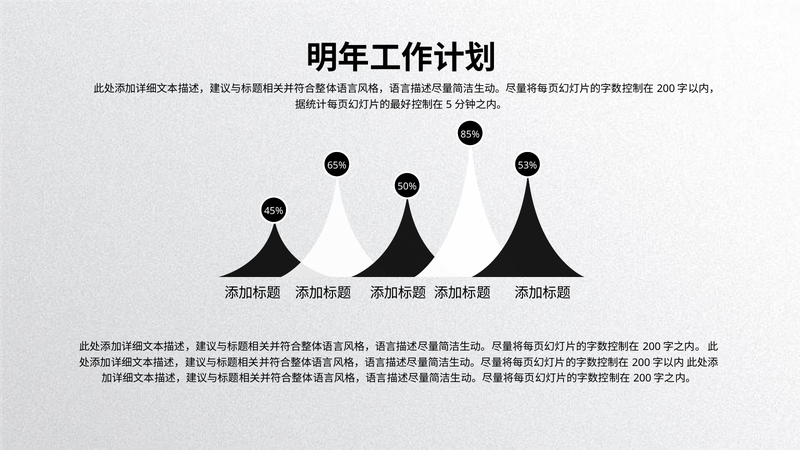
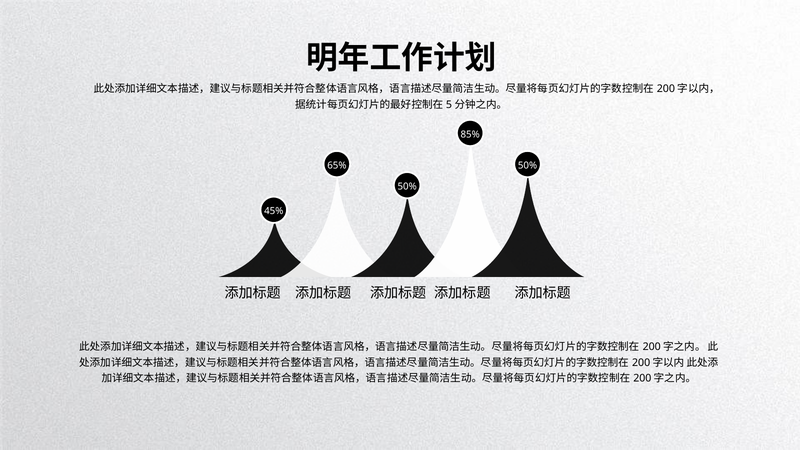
53%: 53% -> 50% (528, 165)
